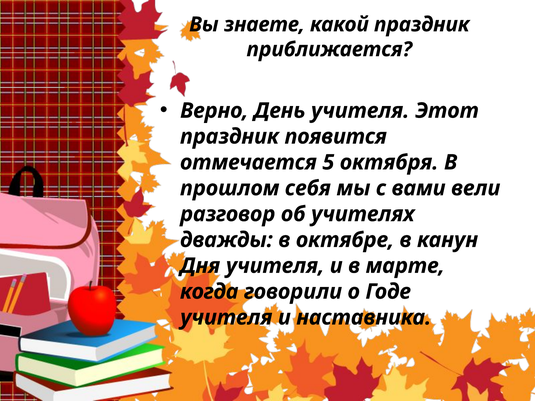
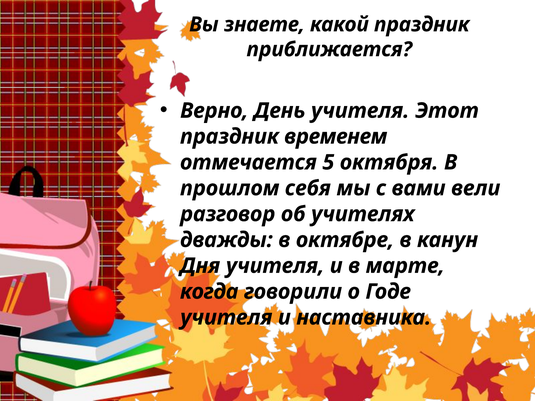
появится: появится -> временем (336, 137)
